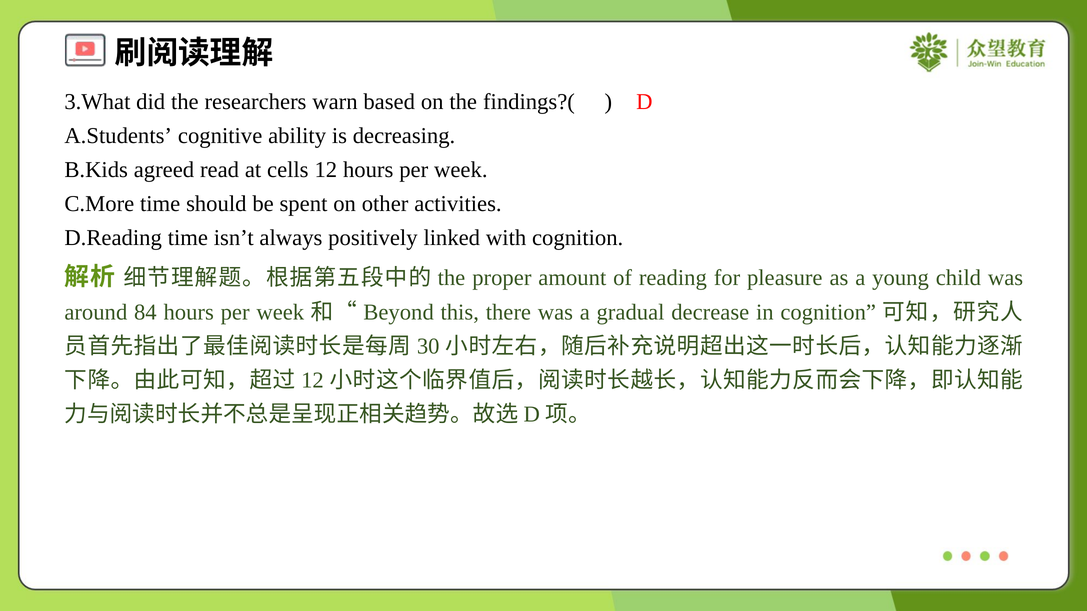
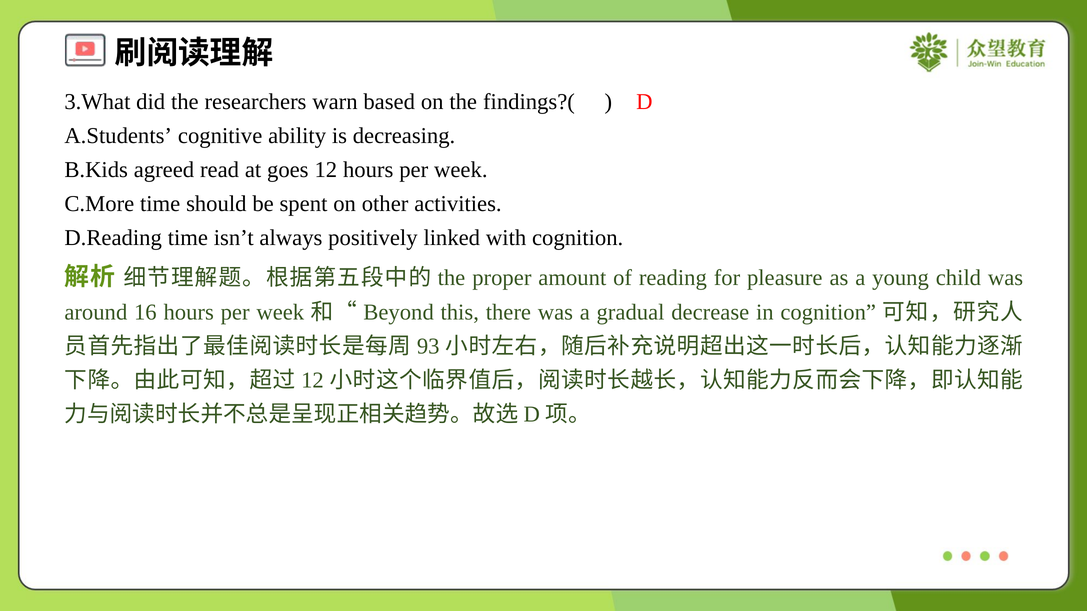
cells: cells -> goes (288, 170)
84: 84 -> 16 (145, 312)
30: 30 -> 93 (428, 346)
